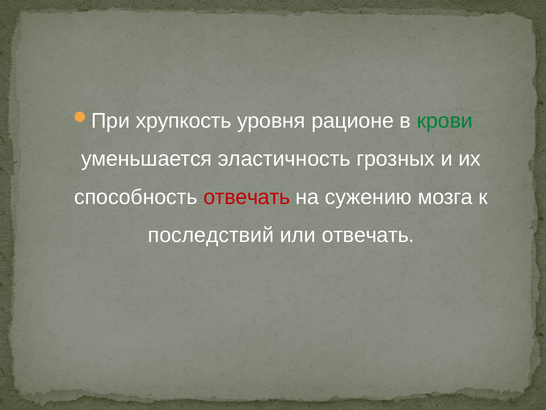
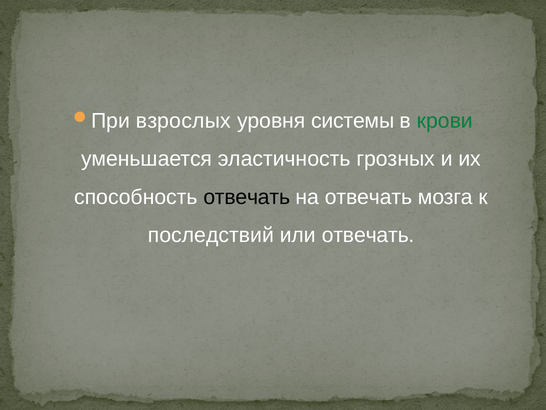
хрупкость: хрупкость -> взрослых (183, 121)
рационе: рационе -> системы (353, 121)
отвечать colour: red -> black (247, 197)
на сужению: сужению -> отвечать (369, 197)
